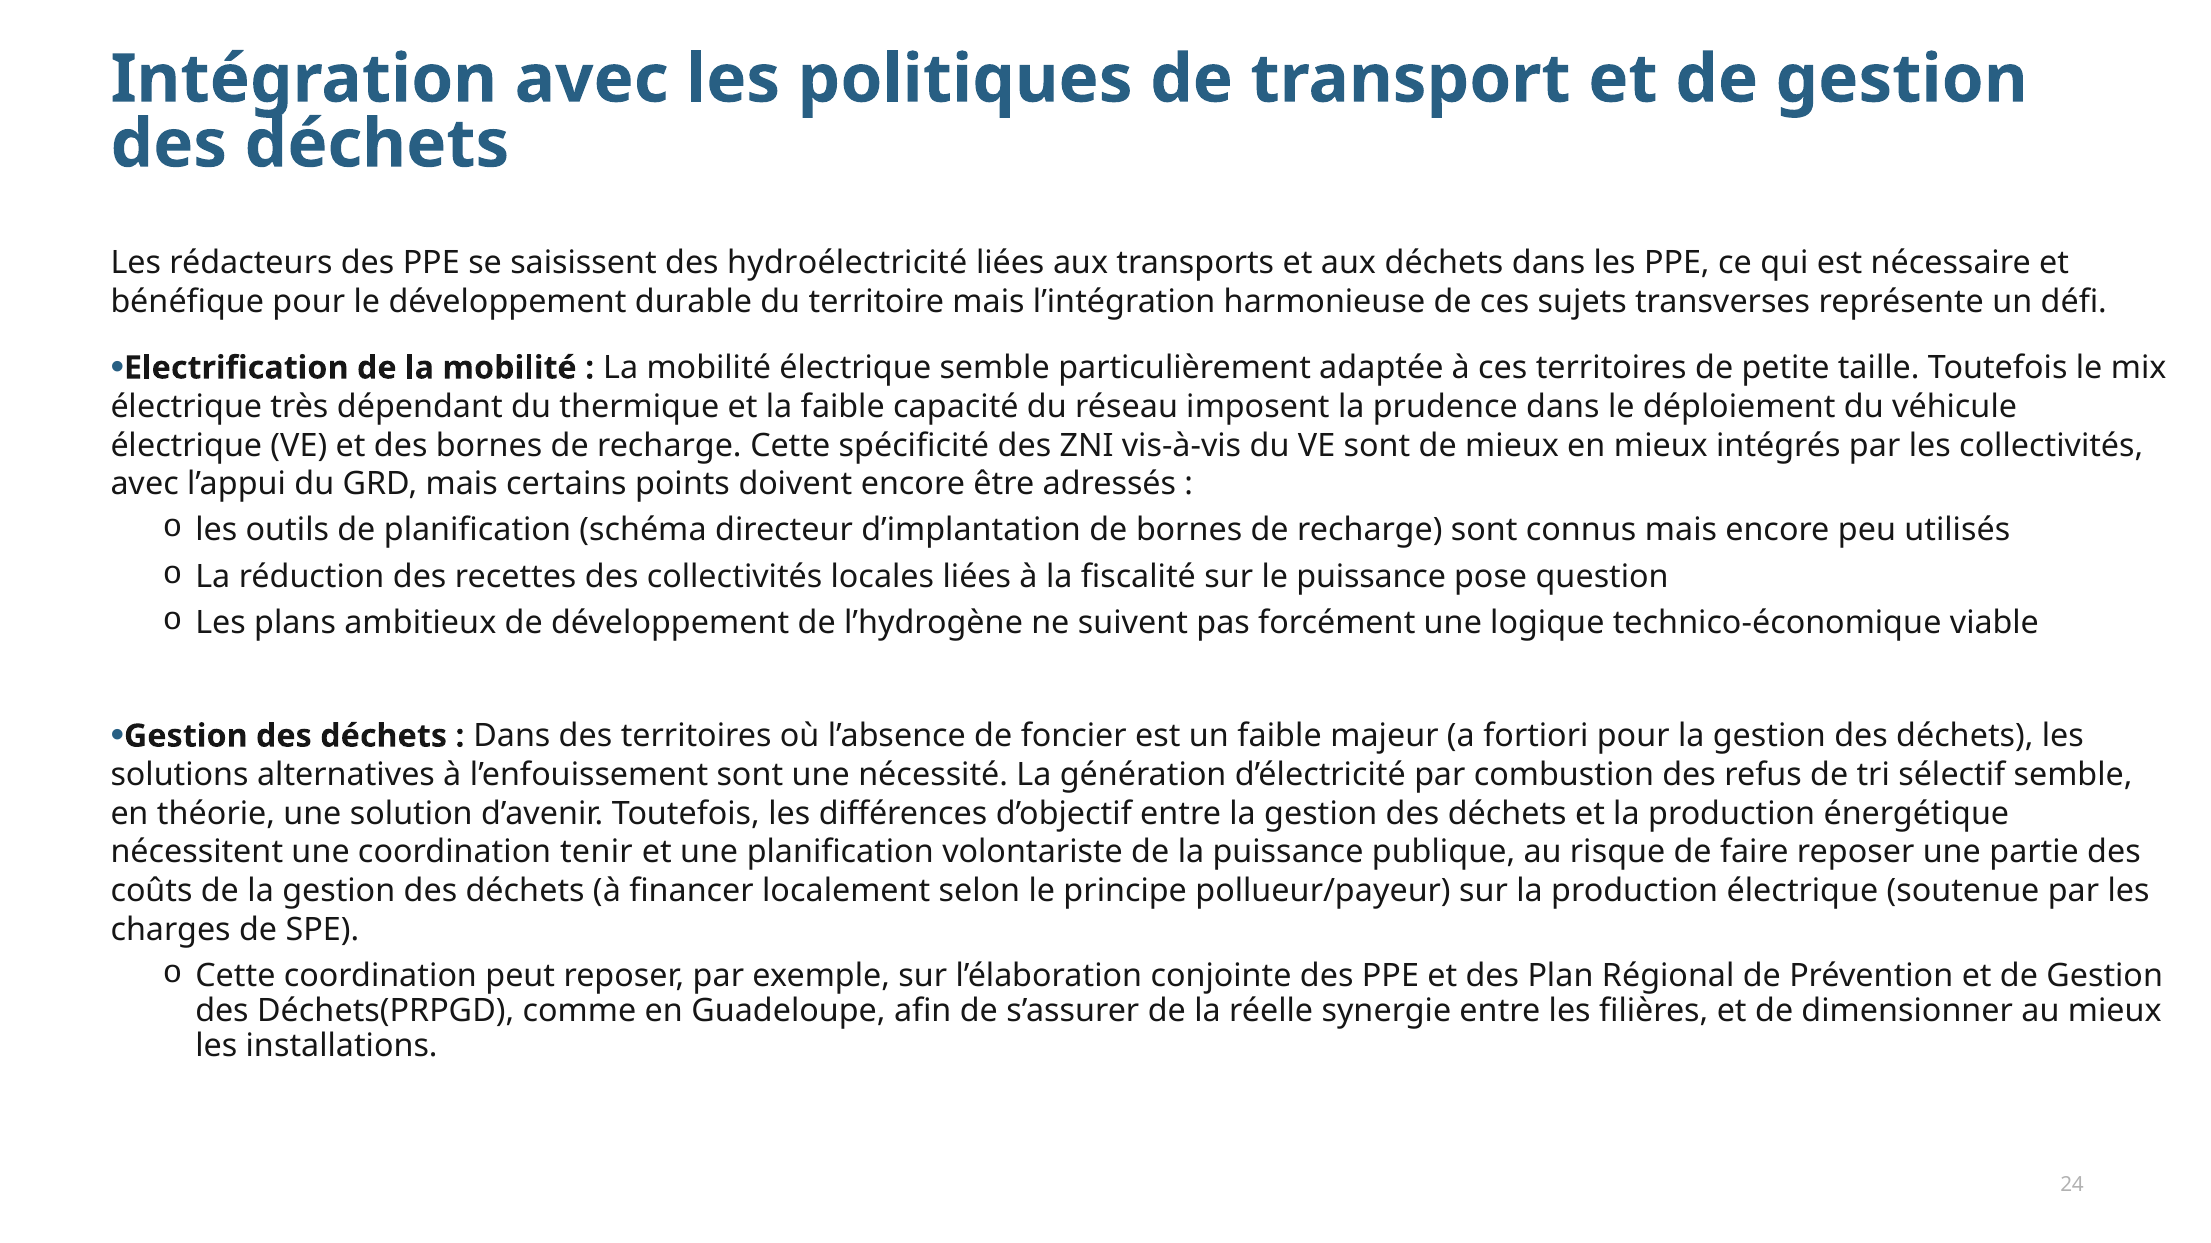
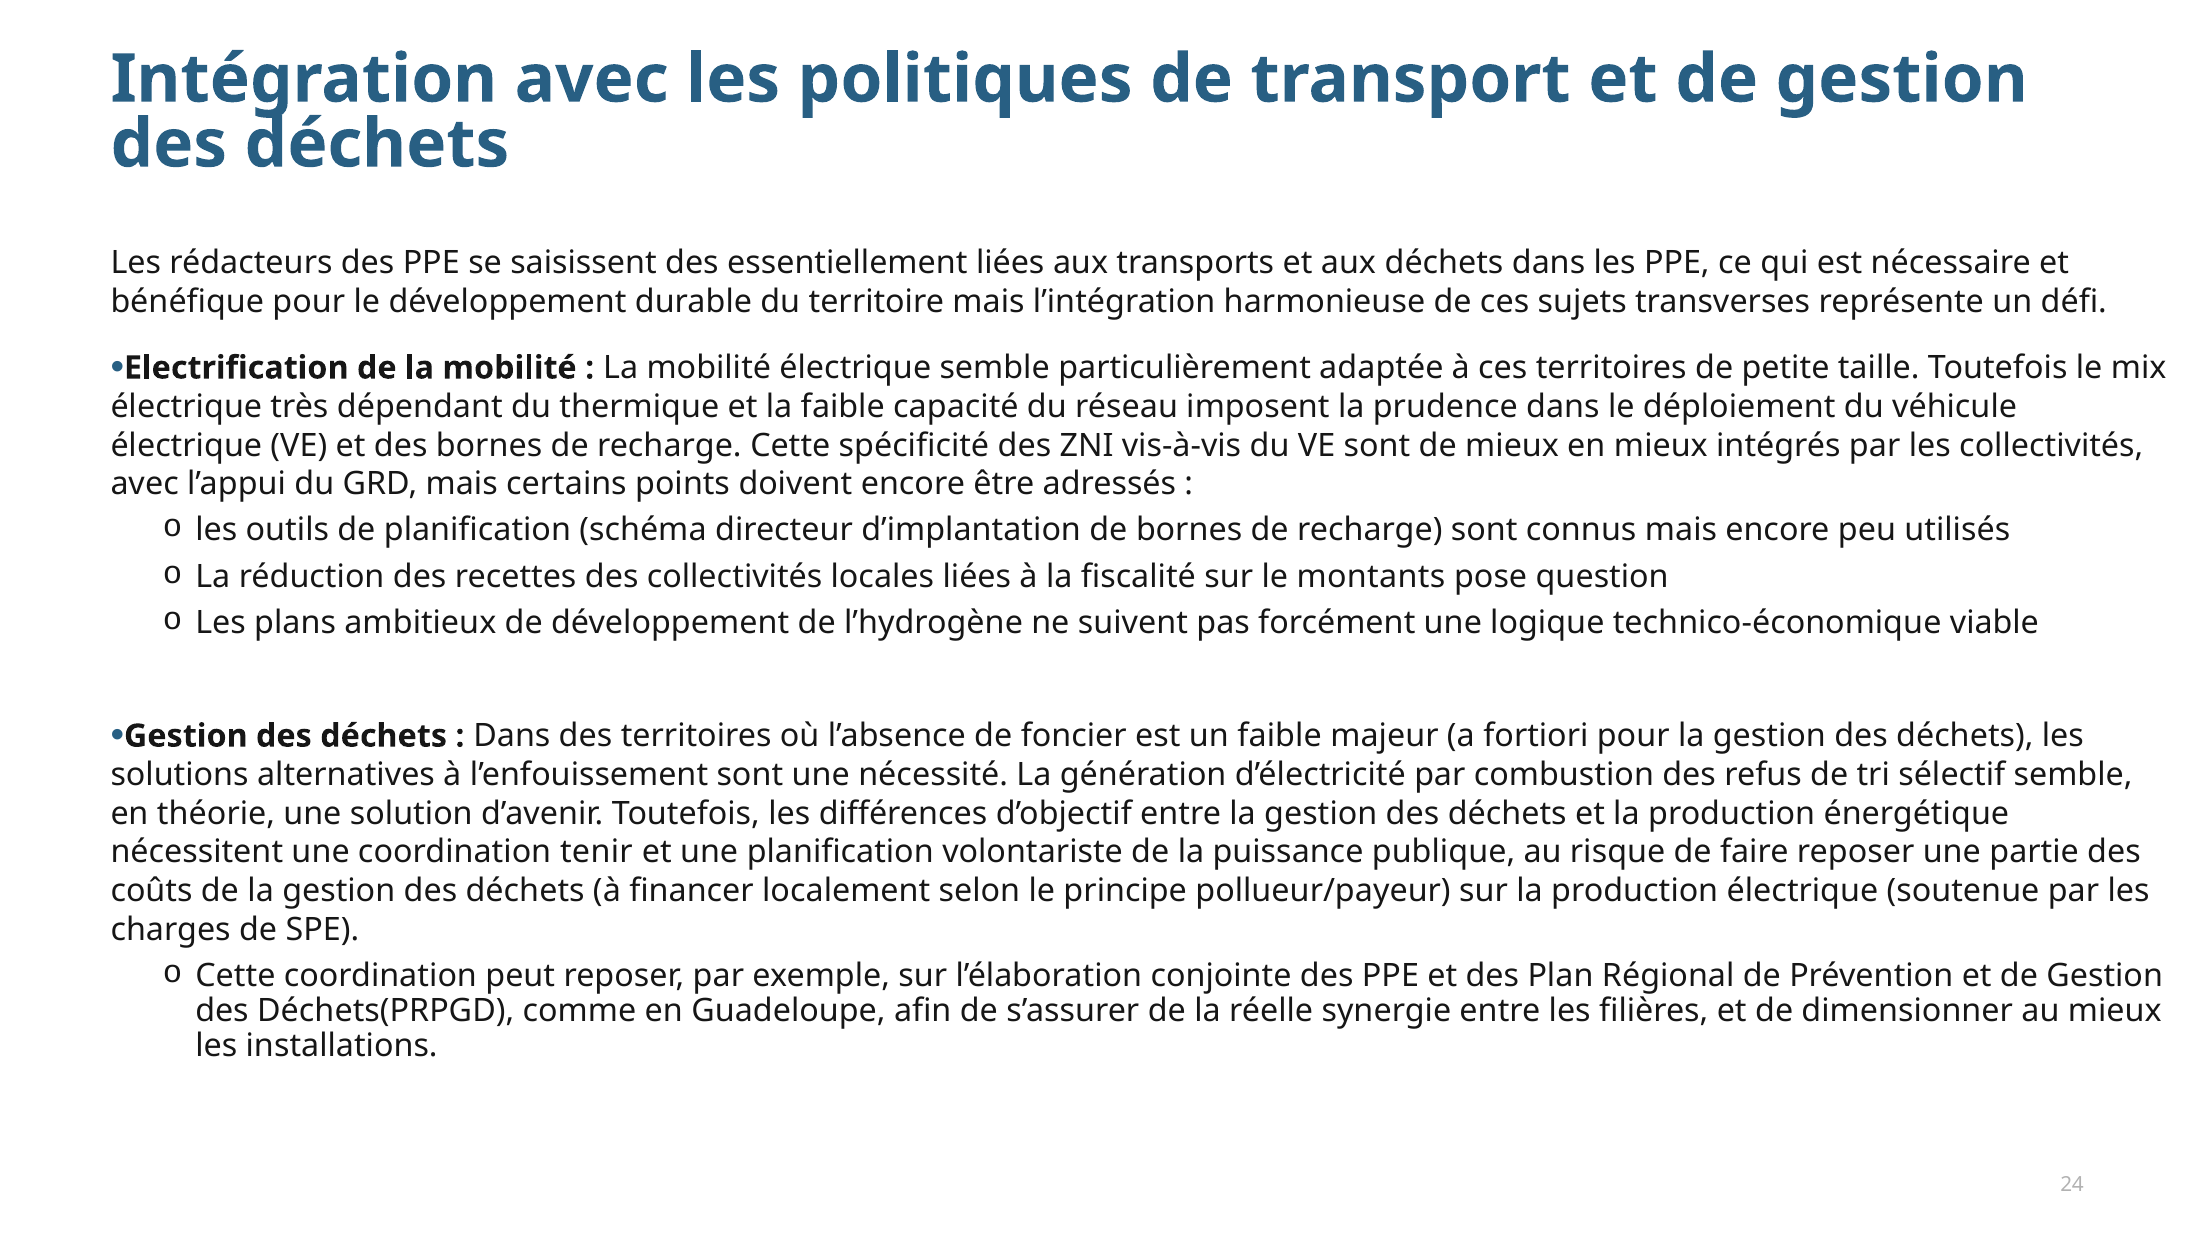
hydroélectricité: hydroélectricité -> essentiellement (847, 263)
le puissance: puissance -> montants (1371, 577)
